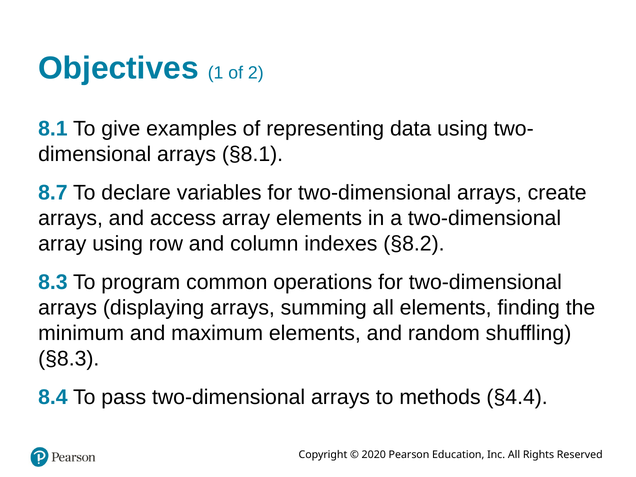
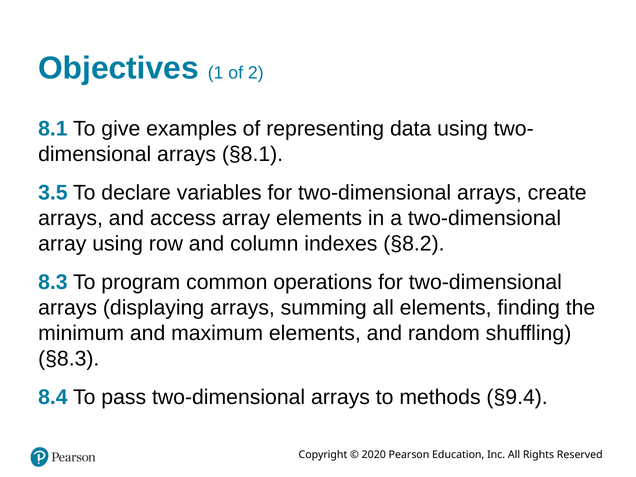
8.7: 8.7 -> 3.5 (53, 193)
§4.4: §4.4 -> §9.4 (517, 397)
